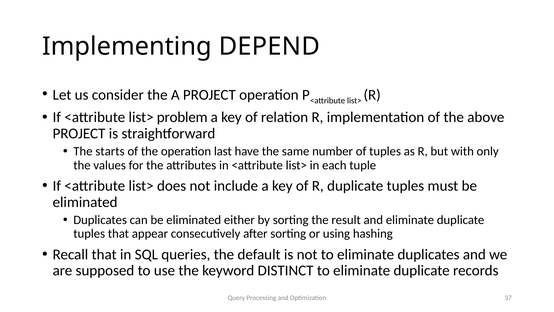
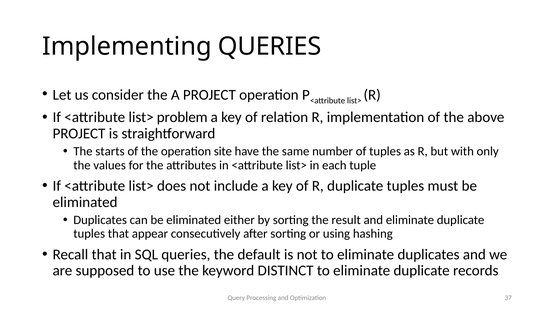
Implementing DEPEND: DEPEND -> QUERIES (270, 47)
last: last -> site (223, 151)
